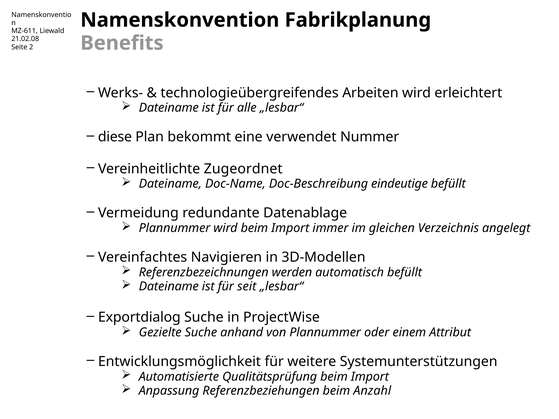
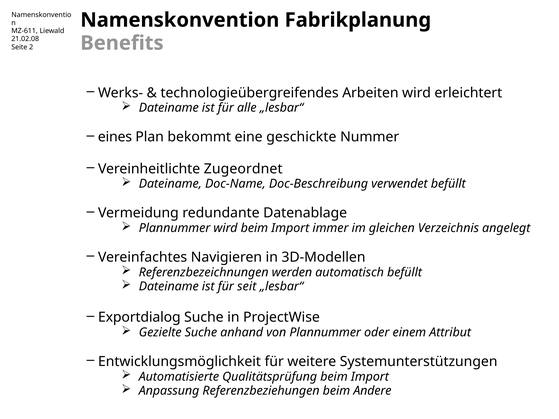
diese: diese -> eines (115, 137)
verwendet: verwendet -> geschickte (301, 137)
eindeutige: eindeutige -> verwendet (399, 184)
Anzahl: Anzahl -> Andere (372, 391)
